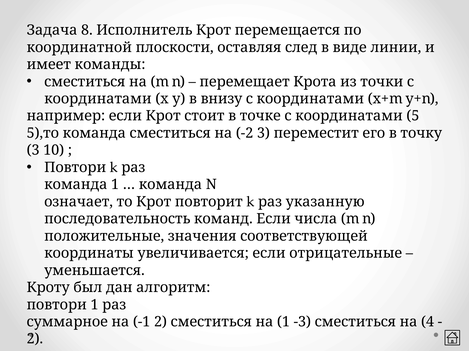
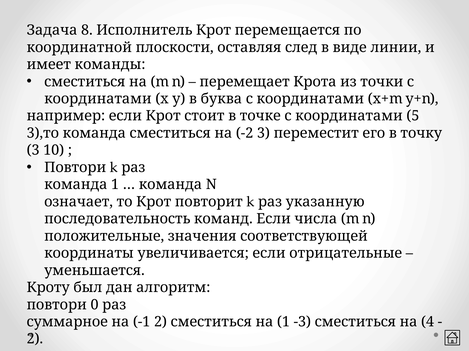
внизу: внизу -> буква (221, 99)
5),то: 5),то -> 3),то (43, 133)
повтори 1: 1 -> 0 (95, 305)
